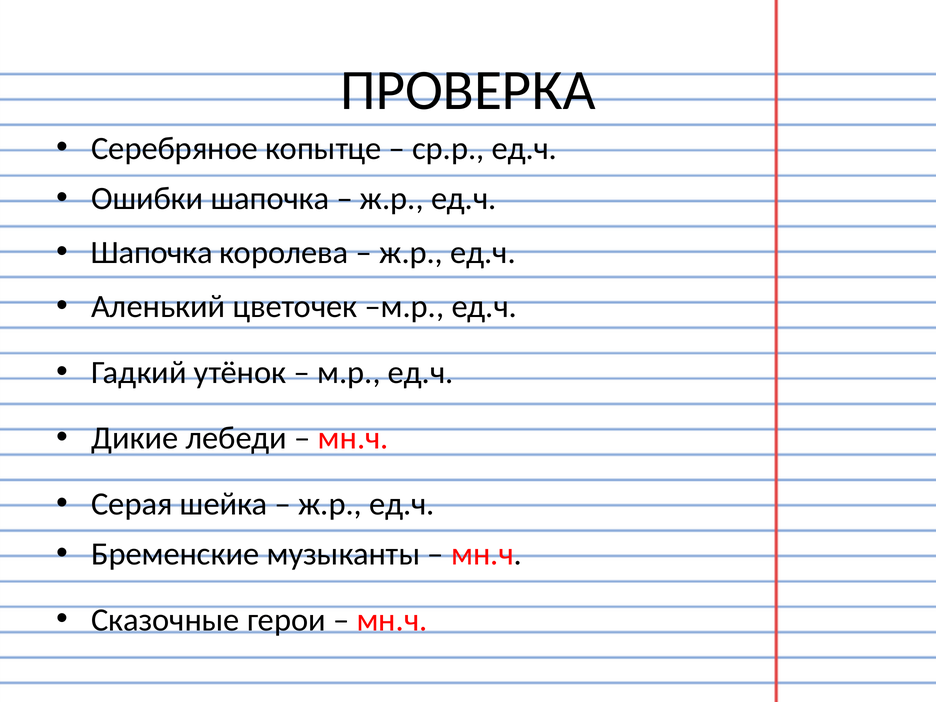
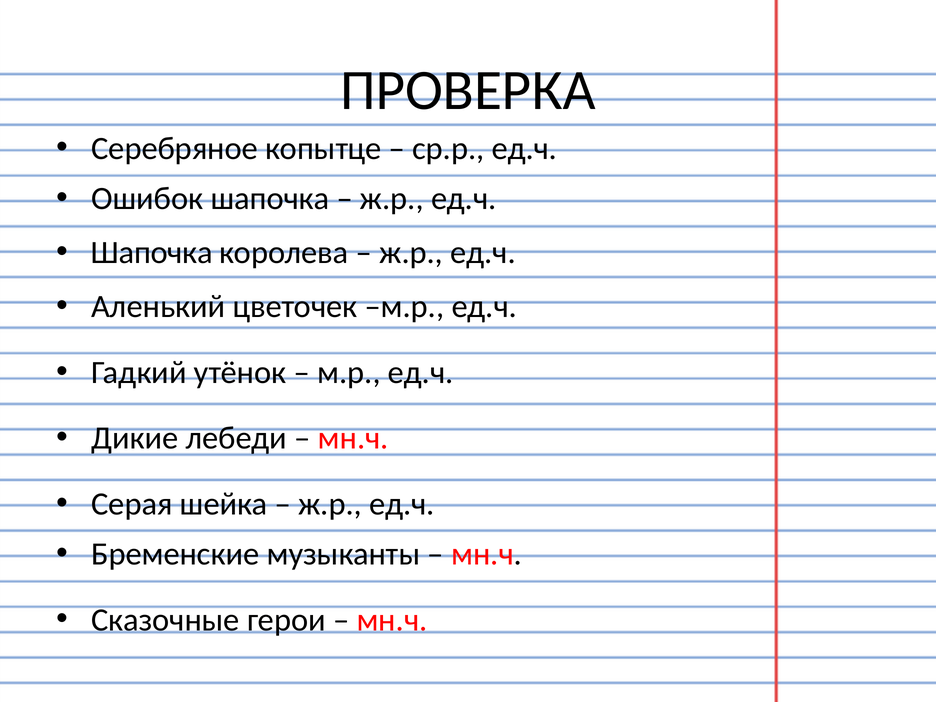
Ошибки: Ошибки -> Ошибок (147, 198)
